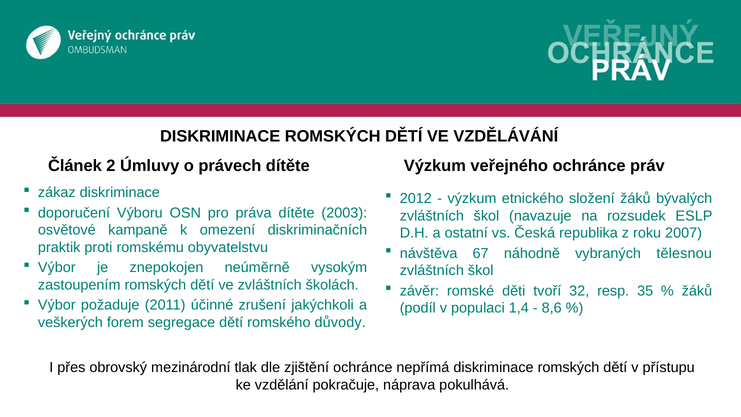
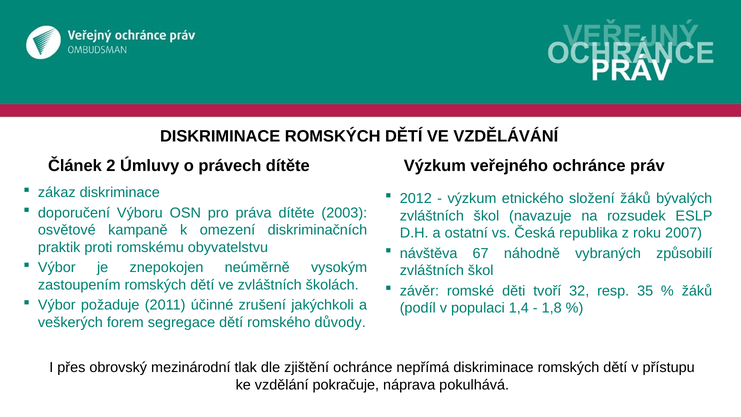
tělesnou: tělesnou -> způsobilí (684, 253)
8,6: 8,6 -> 1,8 (552, 308)
